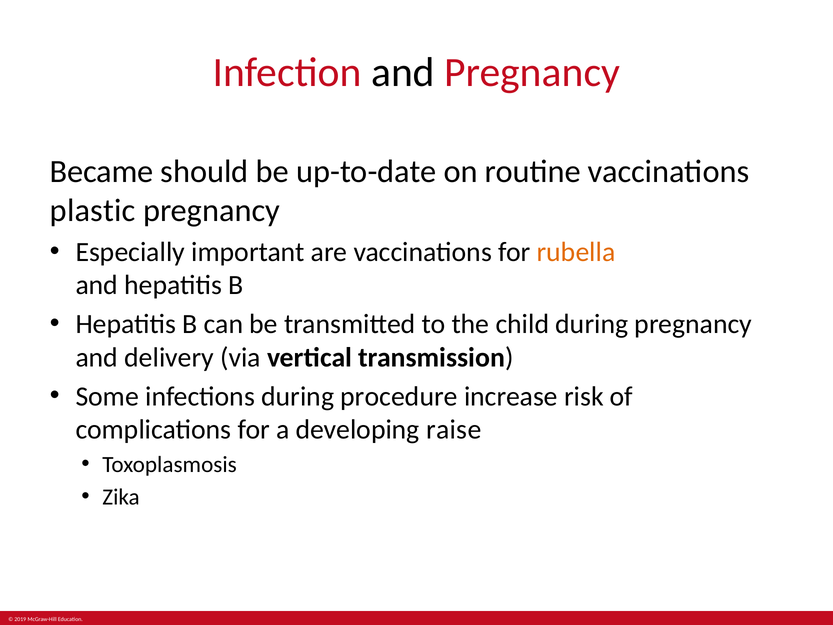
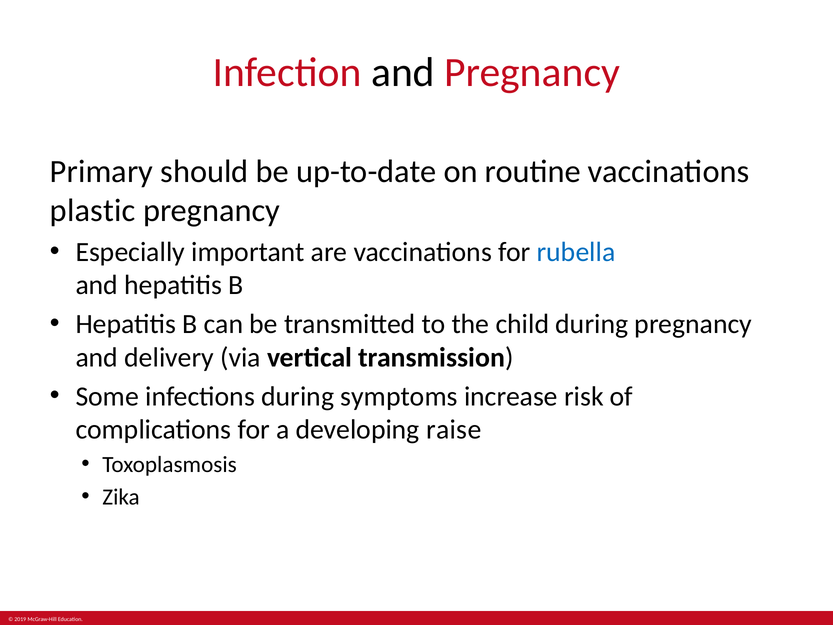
Became: Became -> Primary (101, 172)
rubella colour: orange -> blue (576, 252)
procedure: procedure -> symptoms (399, 396)
